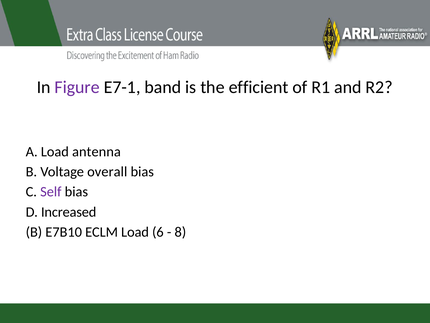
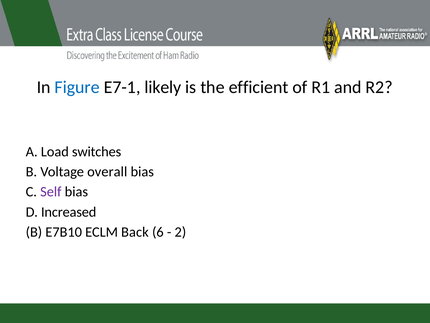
Figure colour: purple -> blue (77, 87)
band: band -> likely (163, 87)
antenna: antenna -> switches (97, 151)
ECLM Load: Load -> Back (135, 232)
8: 8 -> 2 (180, 232)
